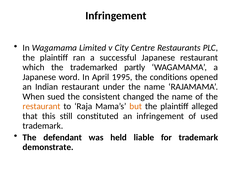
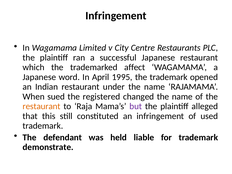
partly: partly -> affect (135, 67)
the conditions: conditions -> trademark (169, 77)
consistent: consistent -> registered (101, 97)
but colour: orange -> purple (136, 106)
